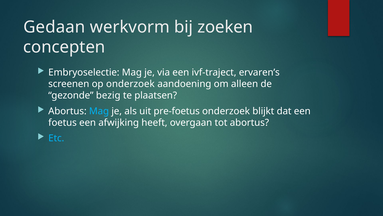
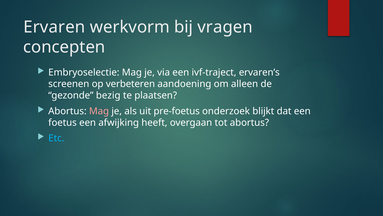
Gedaan: Gedaan -> Ervaren (54, 27)
zoeken: zoeken -> vragen (225, 27)
op onderzoek: onderzoek -> verbeteren (130, 84)
Mag colour: light blue -> pink (99, 111)
